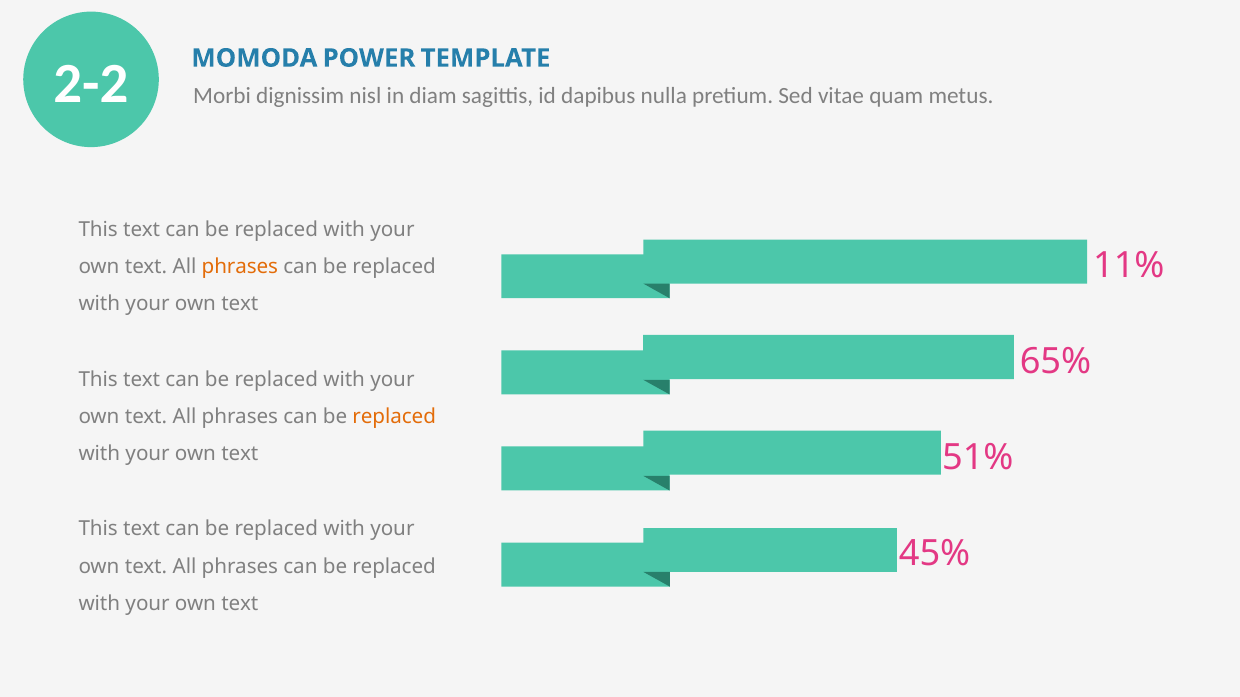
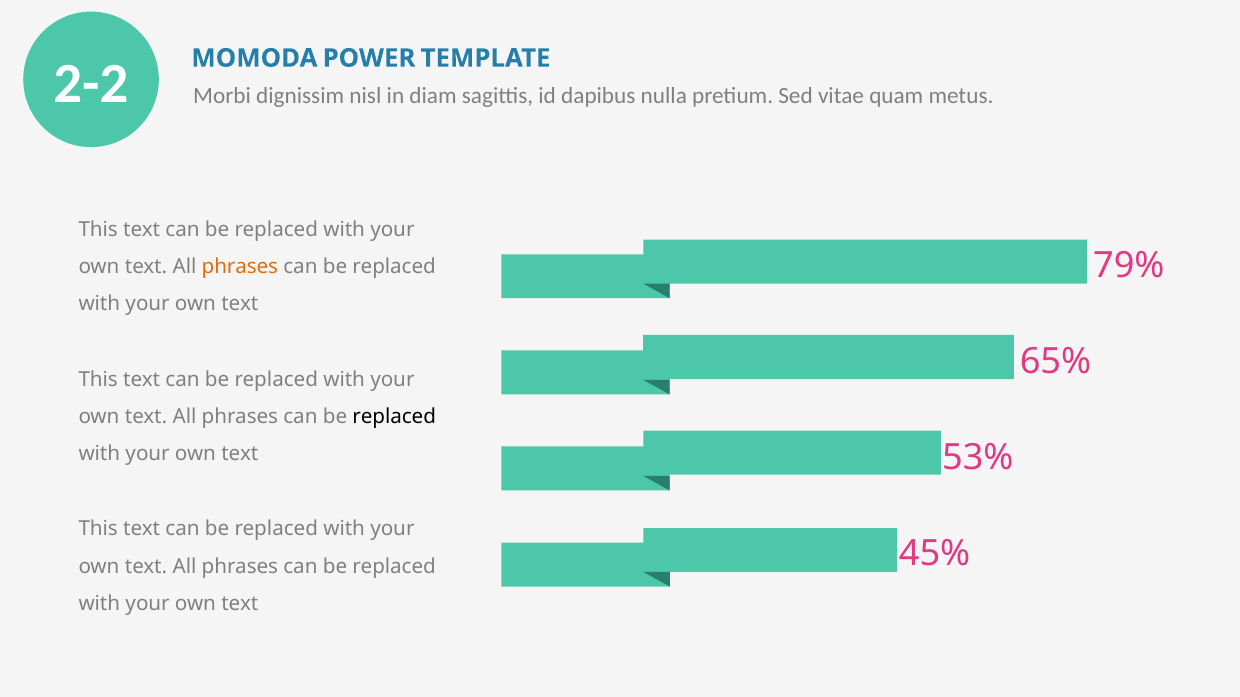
11%: 11% -> 79% (1129, 265)
replaced colour: orange -> black (394, 417)
51%: 51% -> 53% (978, 458)
